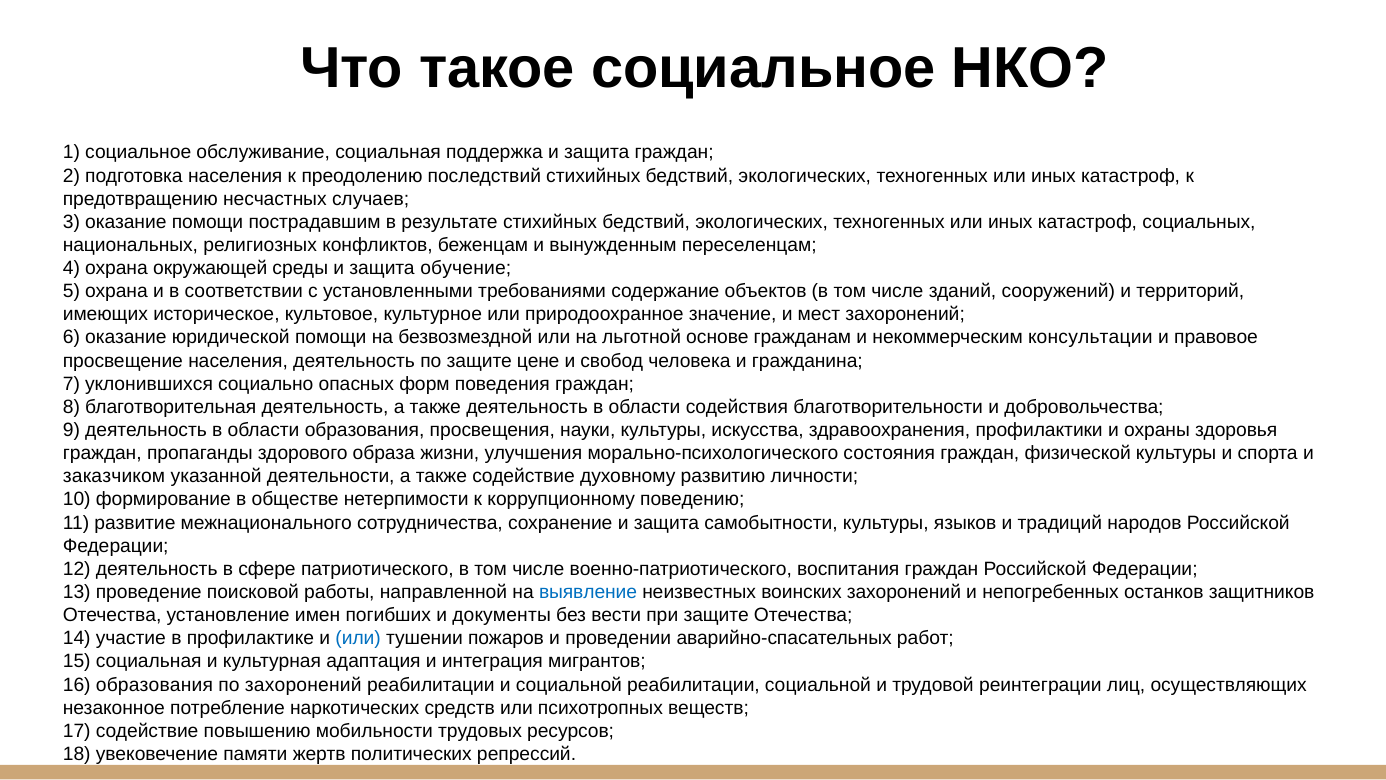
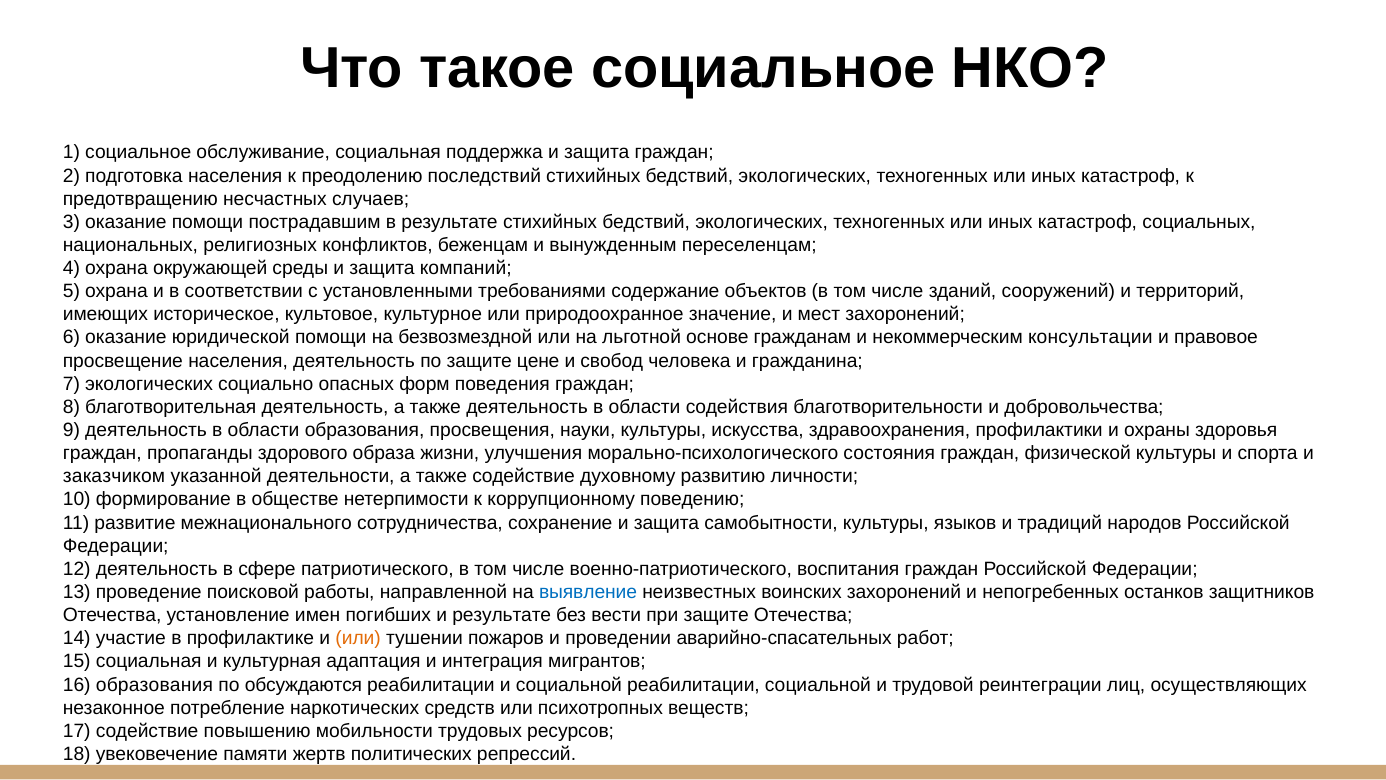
обучение: обучение -> компаний (466, 268)
7 уклонившихся: уклонившихся -> экологических (149, 384)
и документы: документы -> результате (502, 615)
или colour: blue -> orange (358, 638)
по захоронений: захоронений -> обсуждаются (303, 685)
